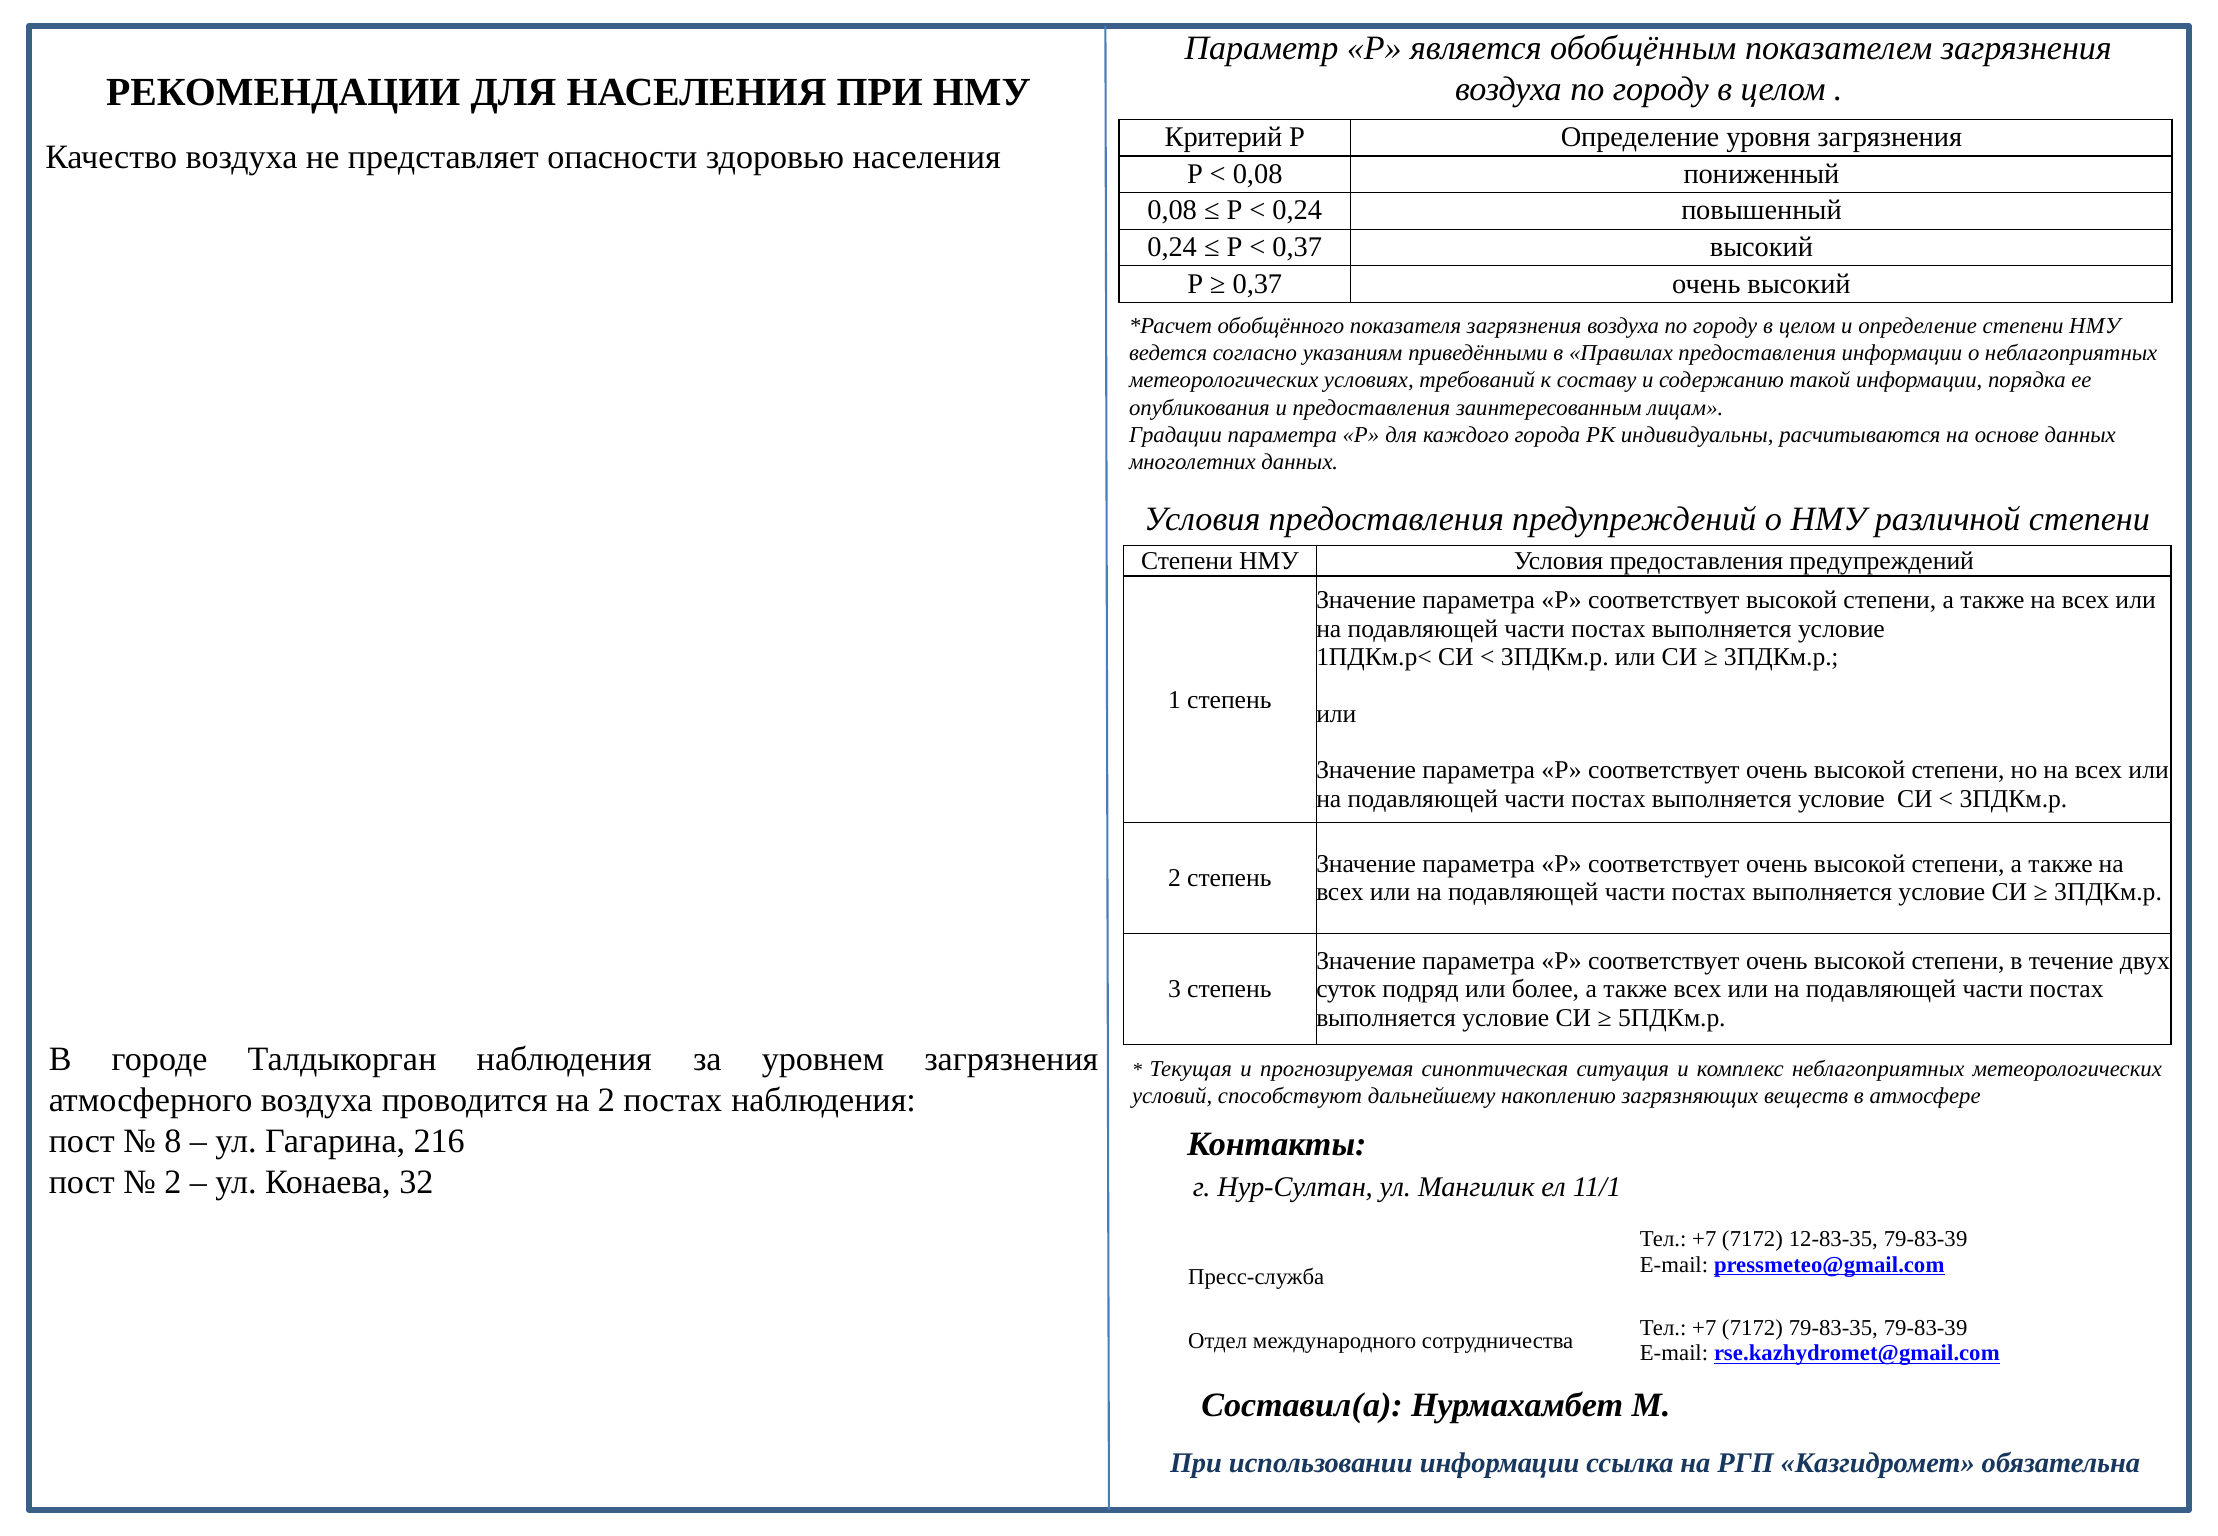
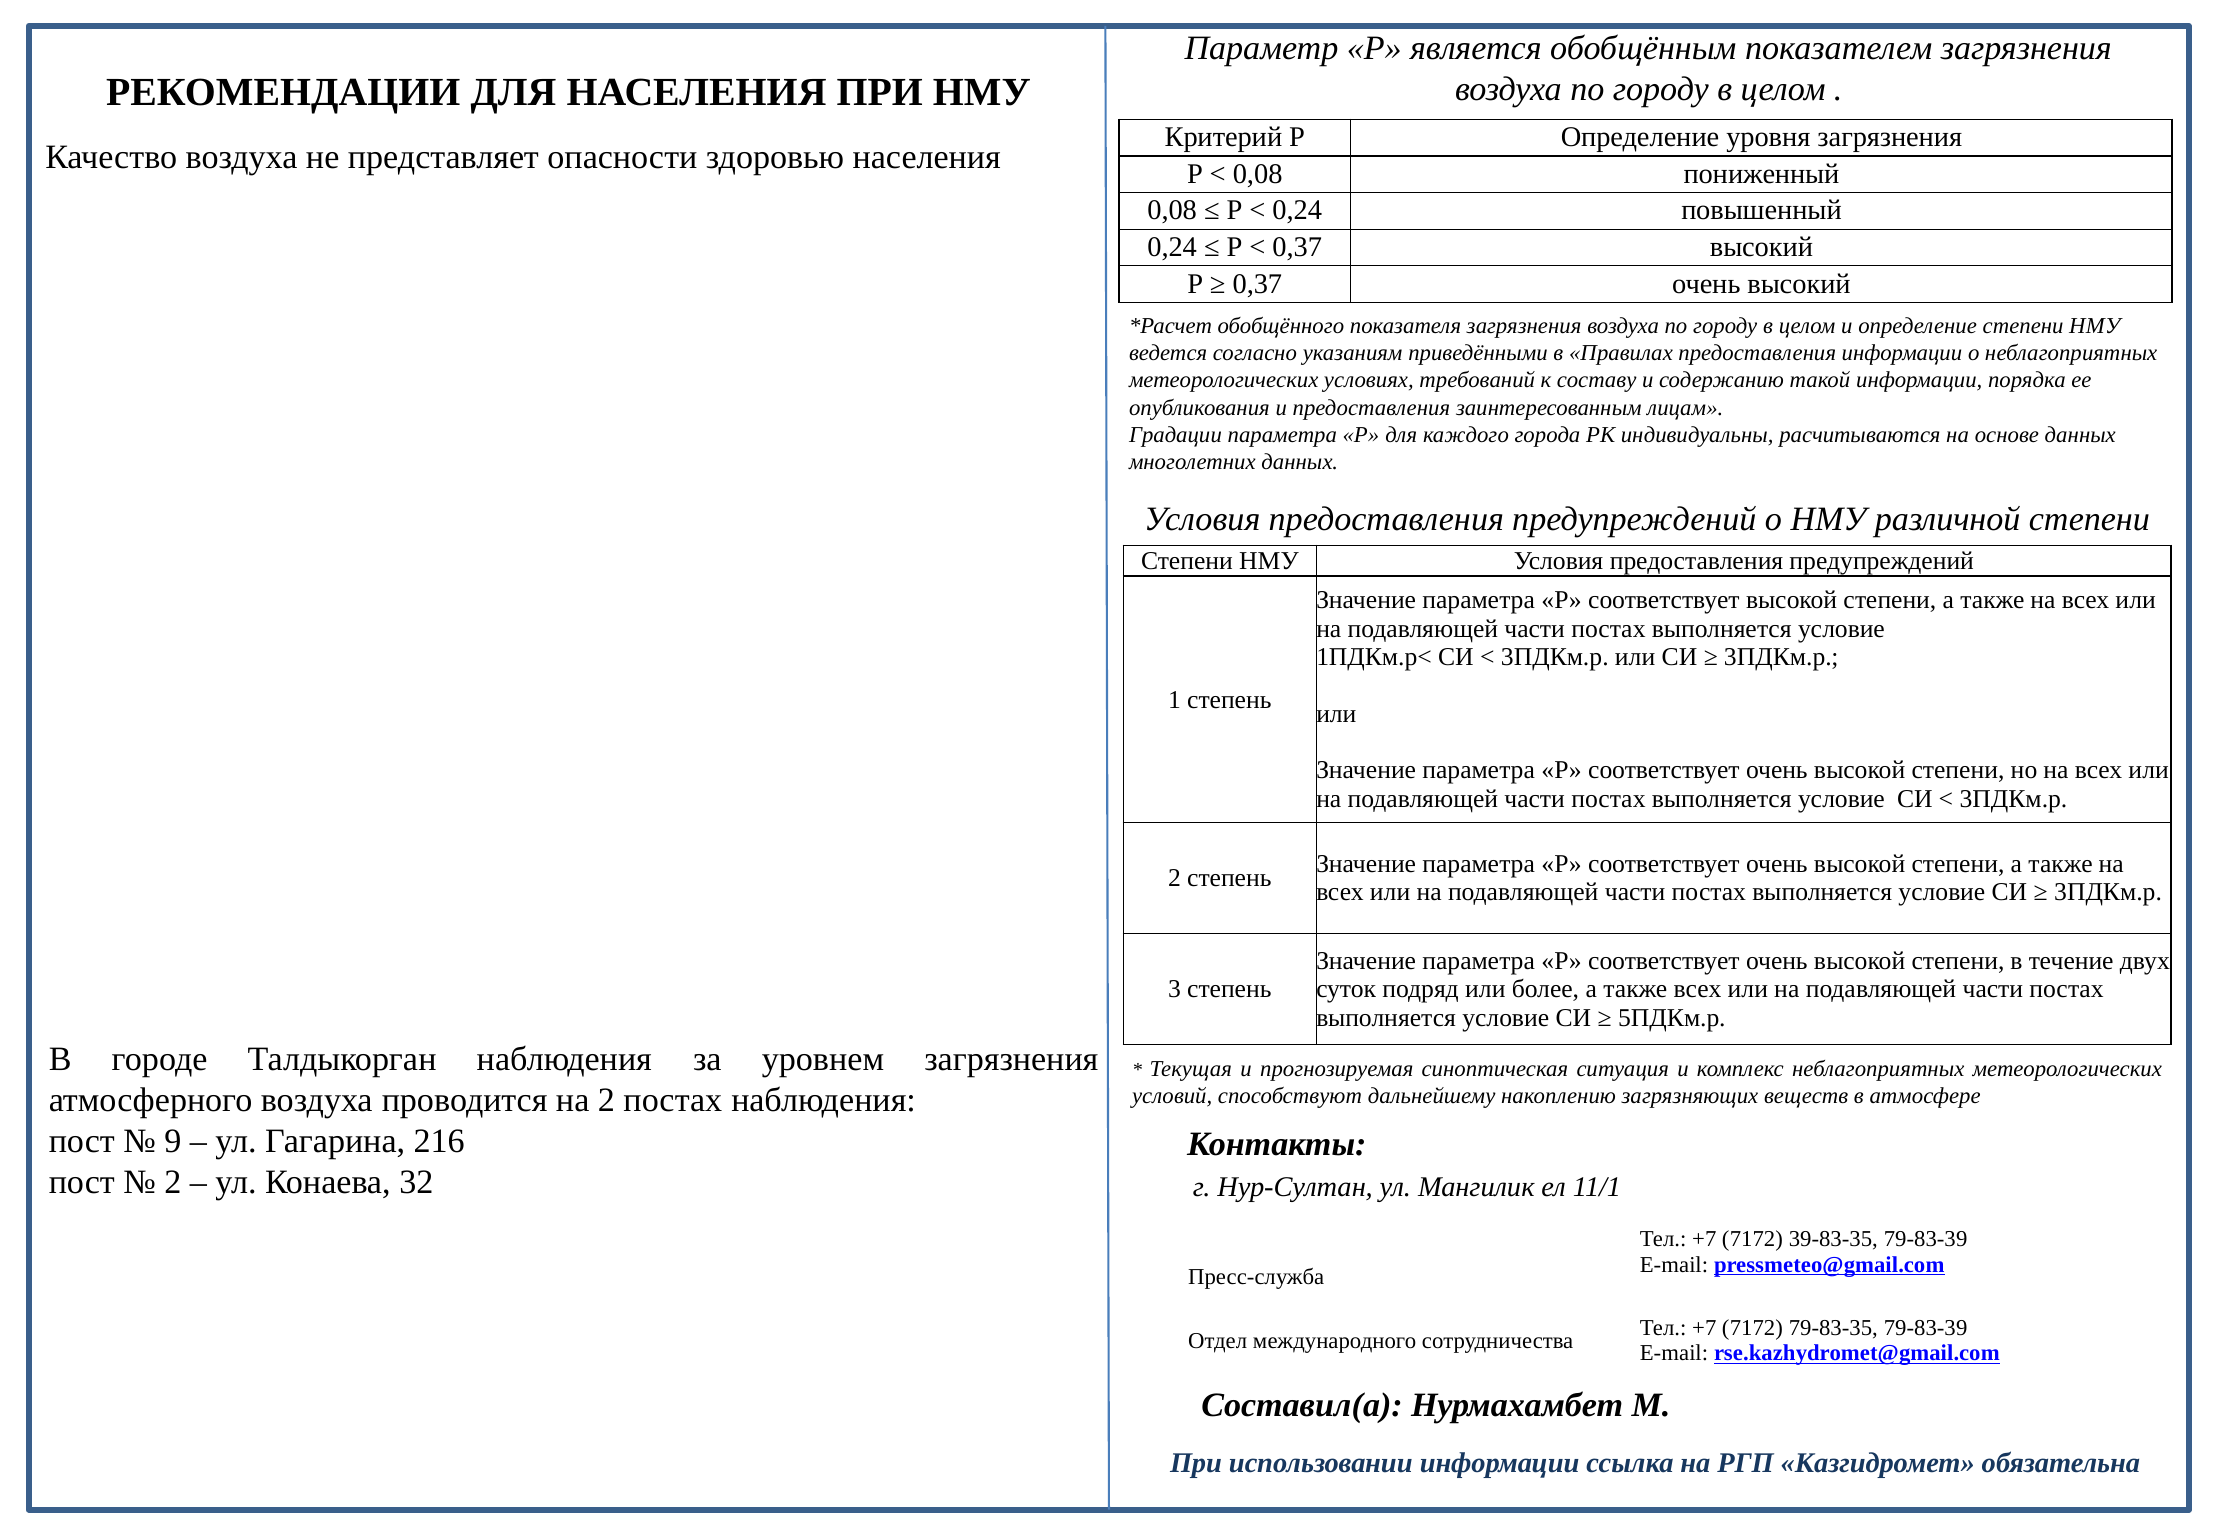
8: 8 -> 9 (173, 1141)
12-83-35: 12-83-35 -> 39-83-35 (1833, 1239)
